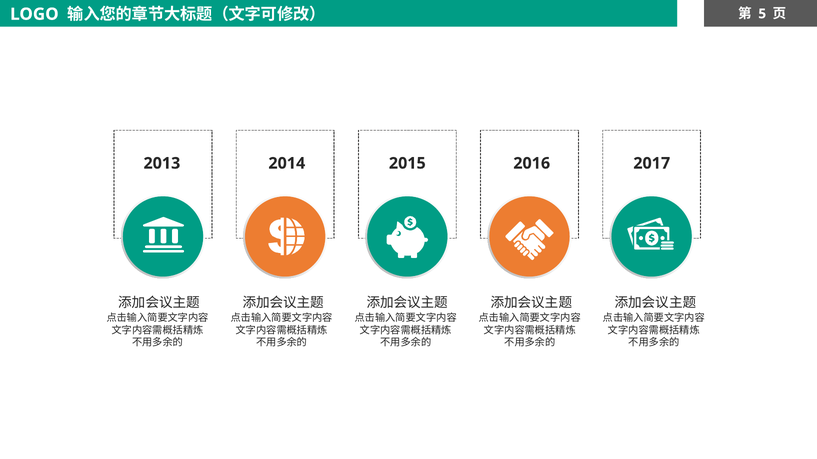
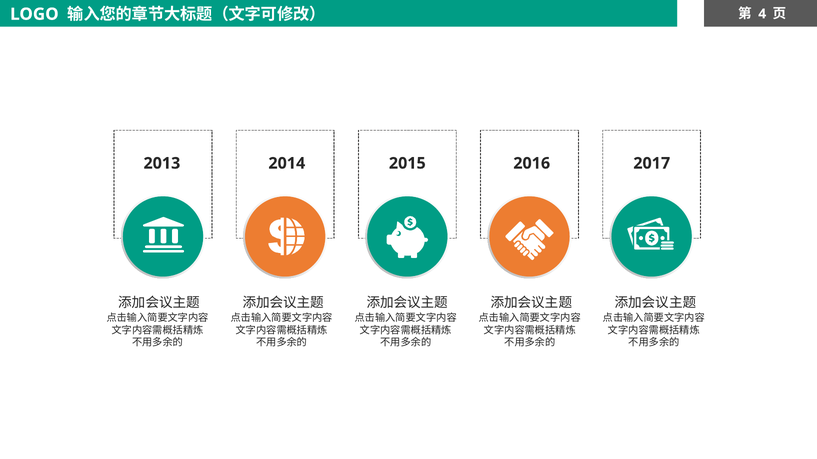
5: 5 -> 4 (762, 14)
